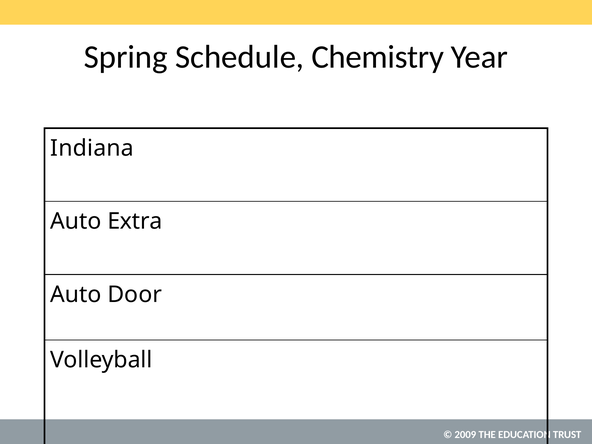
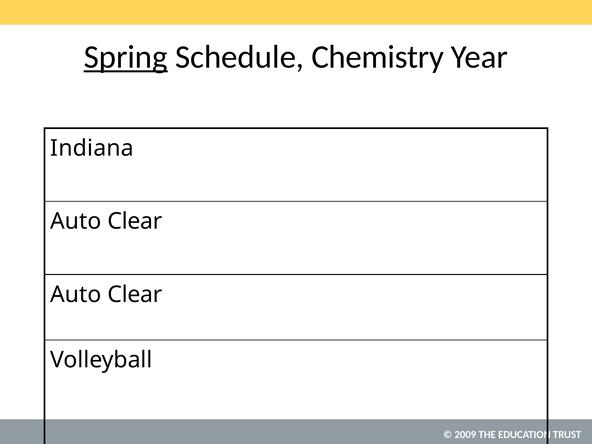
Spring underline: none -> present (126, 57)
Extra: Extra -> Clear (135, 221)
Door: Door -> Clear (135, 294)
